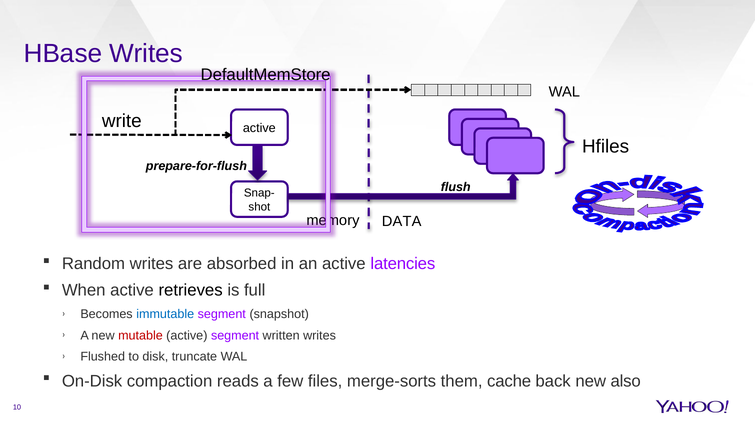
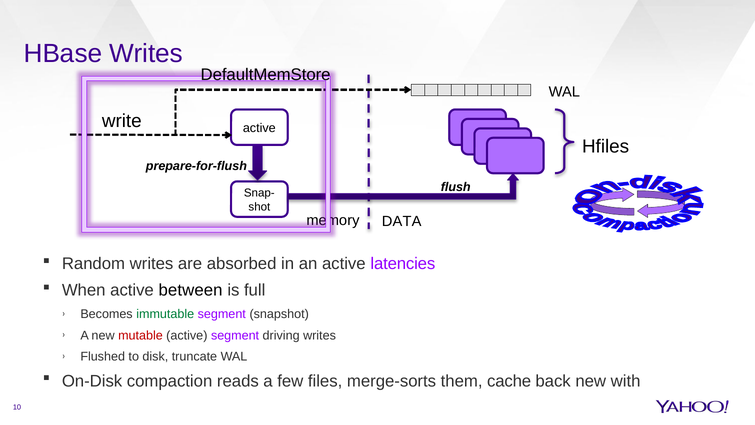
retrieves: retrieves -> between (191, 290)
immutable colour: blue -> green (165, 314)
written: written -> driving (281, 335)
also: also -> with (626, 381)
